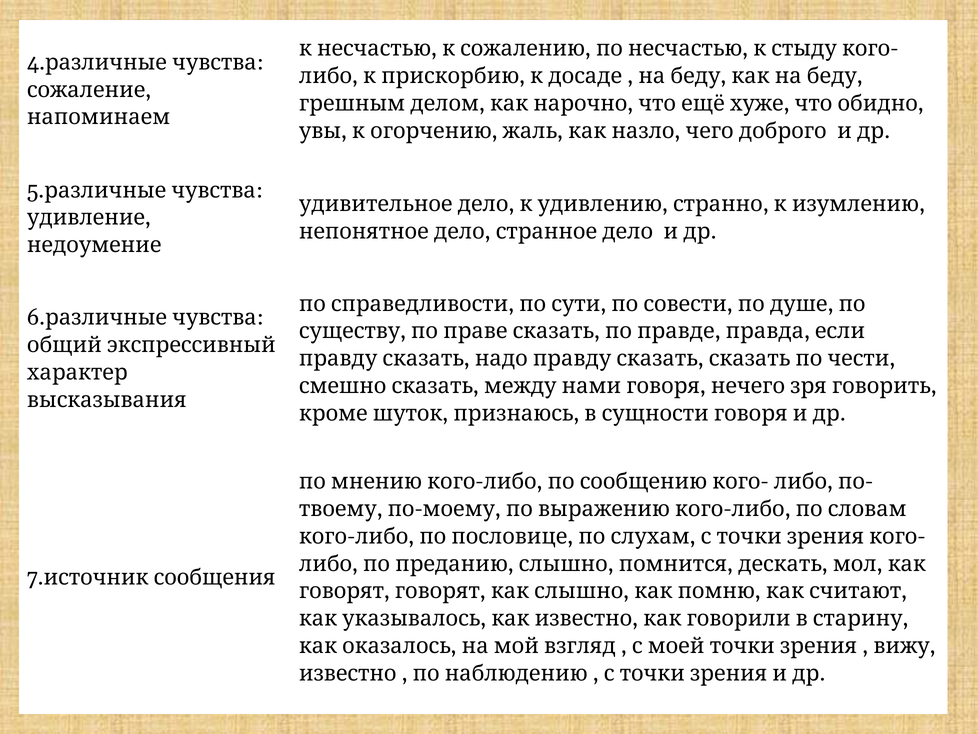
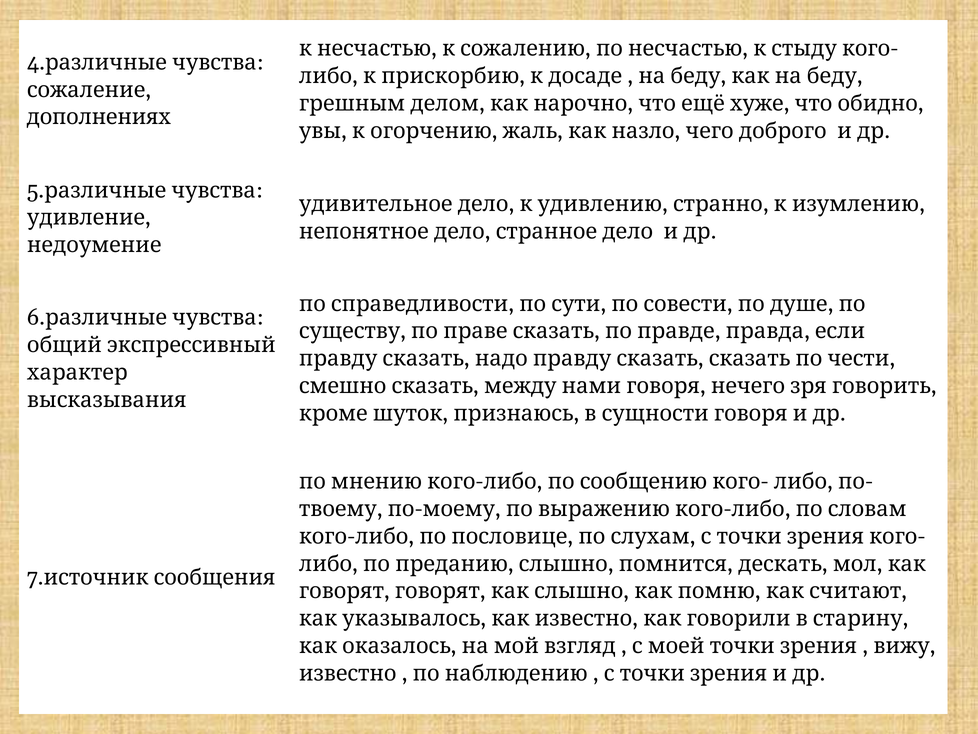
напоминаем: напоминаем -> дополнениях (99, 117)
